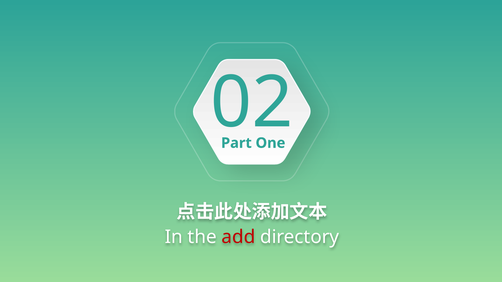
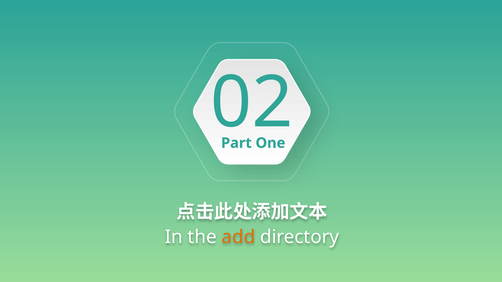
add colour: red -> orange (238, 237)
